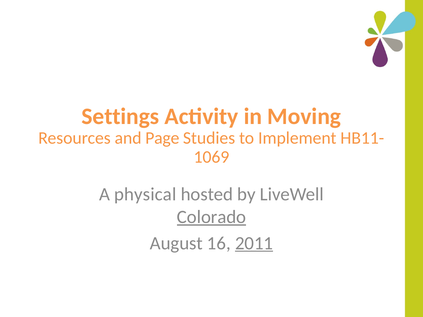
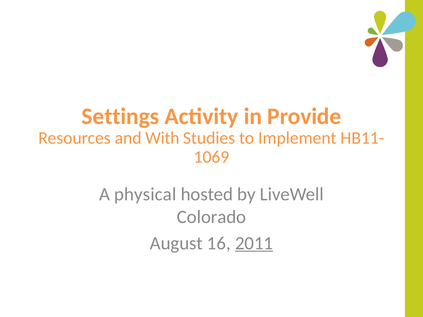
Moving: Moving -> Provide (304, 117)
Page: Page -> With (162, 138)
Colorado underline: present -> none (211, 217)
